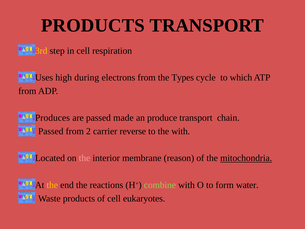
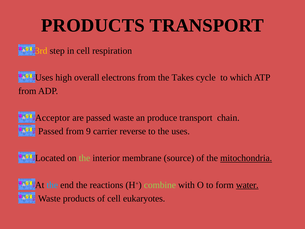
during: during -> overall (87, 77)
Types: Types -> Takes (183, 77)
Produces: Produces -> Acceptor (52, 118)
passed made: made -> waste (124, 118)
2: 2 -> 9 (88, 131)
the with: with -> uses (181, 131)
the colour: pink -> light green (85, 158)
reason: reason -> source (179, 158)
the colour: yellow -> light blue (52, 185)
water underline: none -> present (247, 185)
